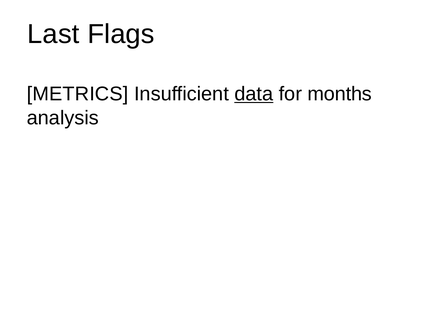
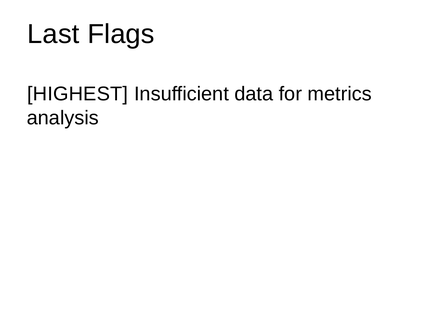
METRICS: METRICS -> HIGHEST (78, 94)
data underline: present -> none (254, 94)
months: months -> metrics (340, 94)
